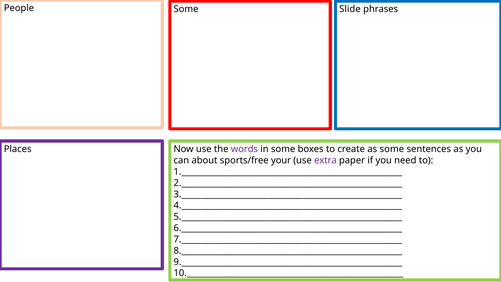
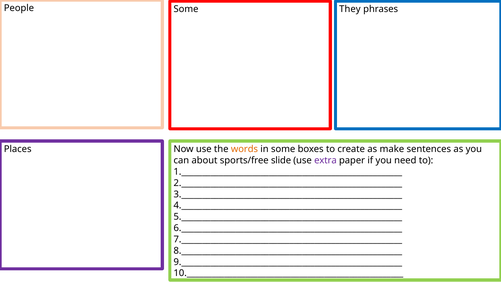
Slide: Slide -> They (350, 9)
words colour: purple -> orange (244, 149)
as some: some -> make (392, 149)
your: your -> slide (281, 160)
